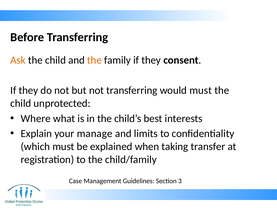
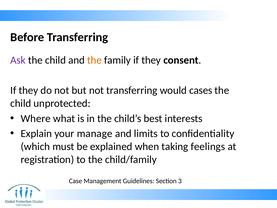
Ask colour: orange -> purple (18, 60)
would must: must -> cases (201, 90)
transfer: transfer -> feelings (208, 146)
